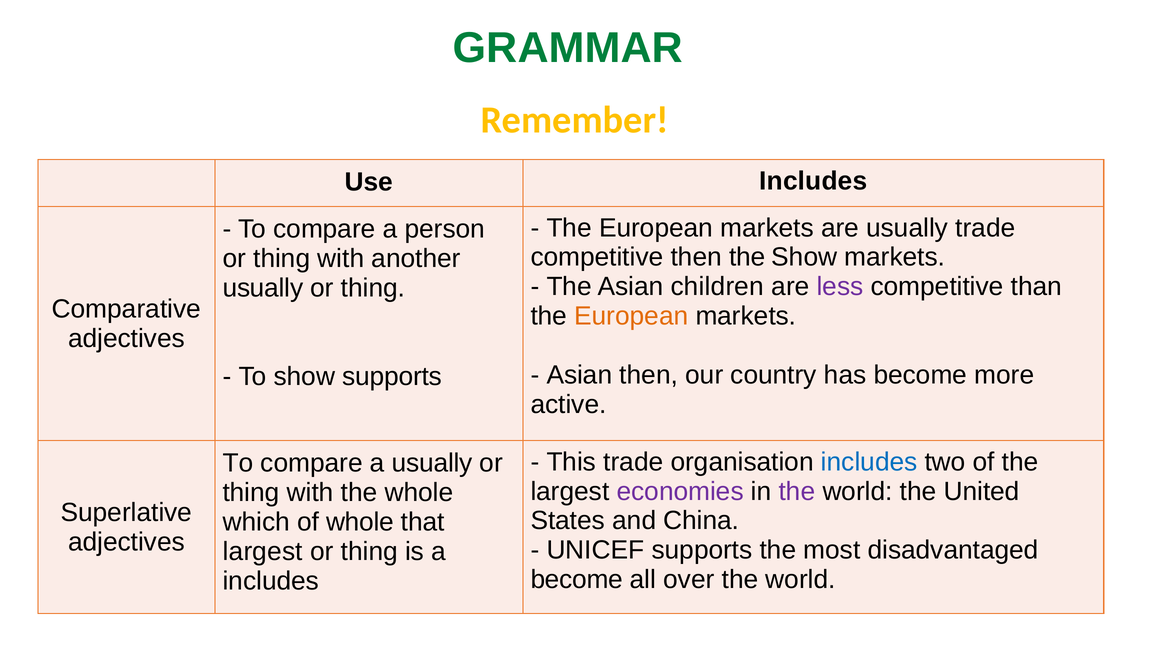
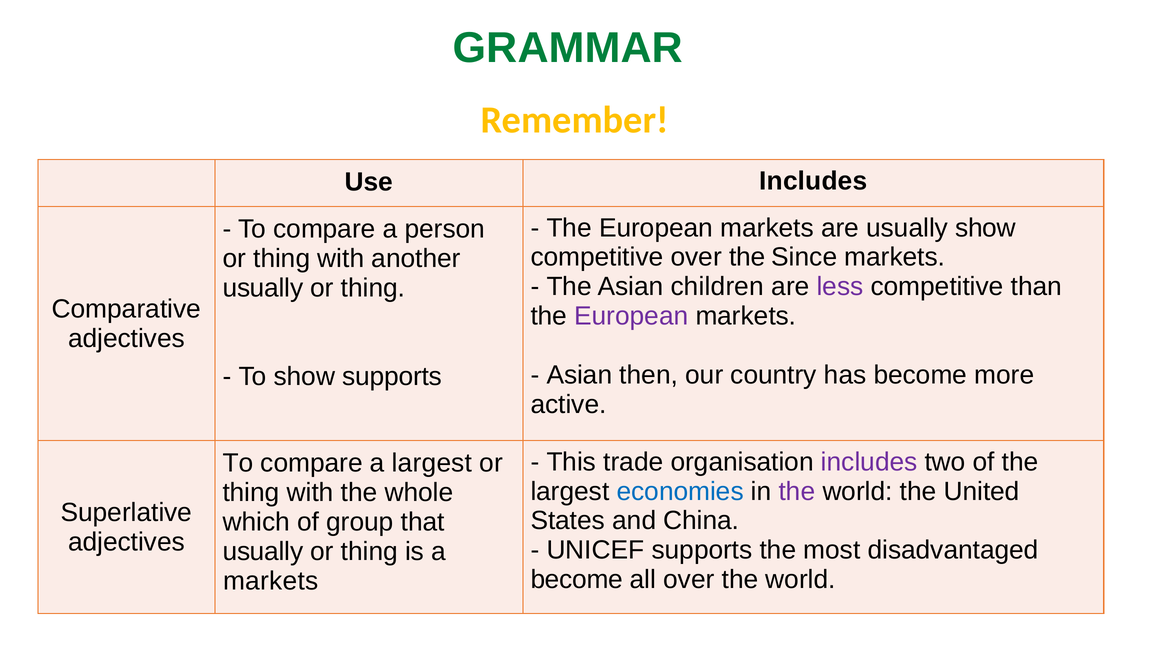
usually trade: trade -> show (985, 228)
competitive then: then -> over (696, 257)
the Show: Show -> Since (804, 257)
European colour: orange -> purple (631, 316)
includes colour: blue -> purple (869, 462)
a usually: usually -> largest (432, 463)
economies colour: purple -> blue (680, 491)
of whole: whole -> group (360, 522)
largest: largest -> usually (263, 551)
includes: includes -> markets (271, 581)
